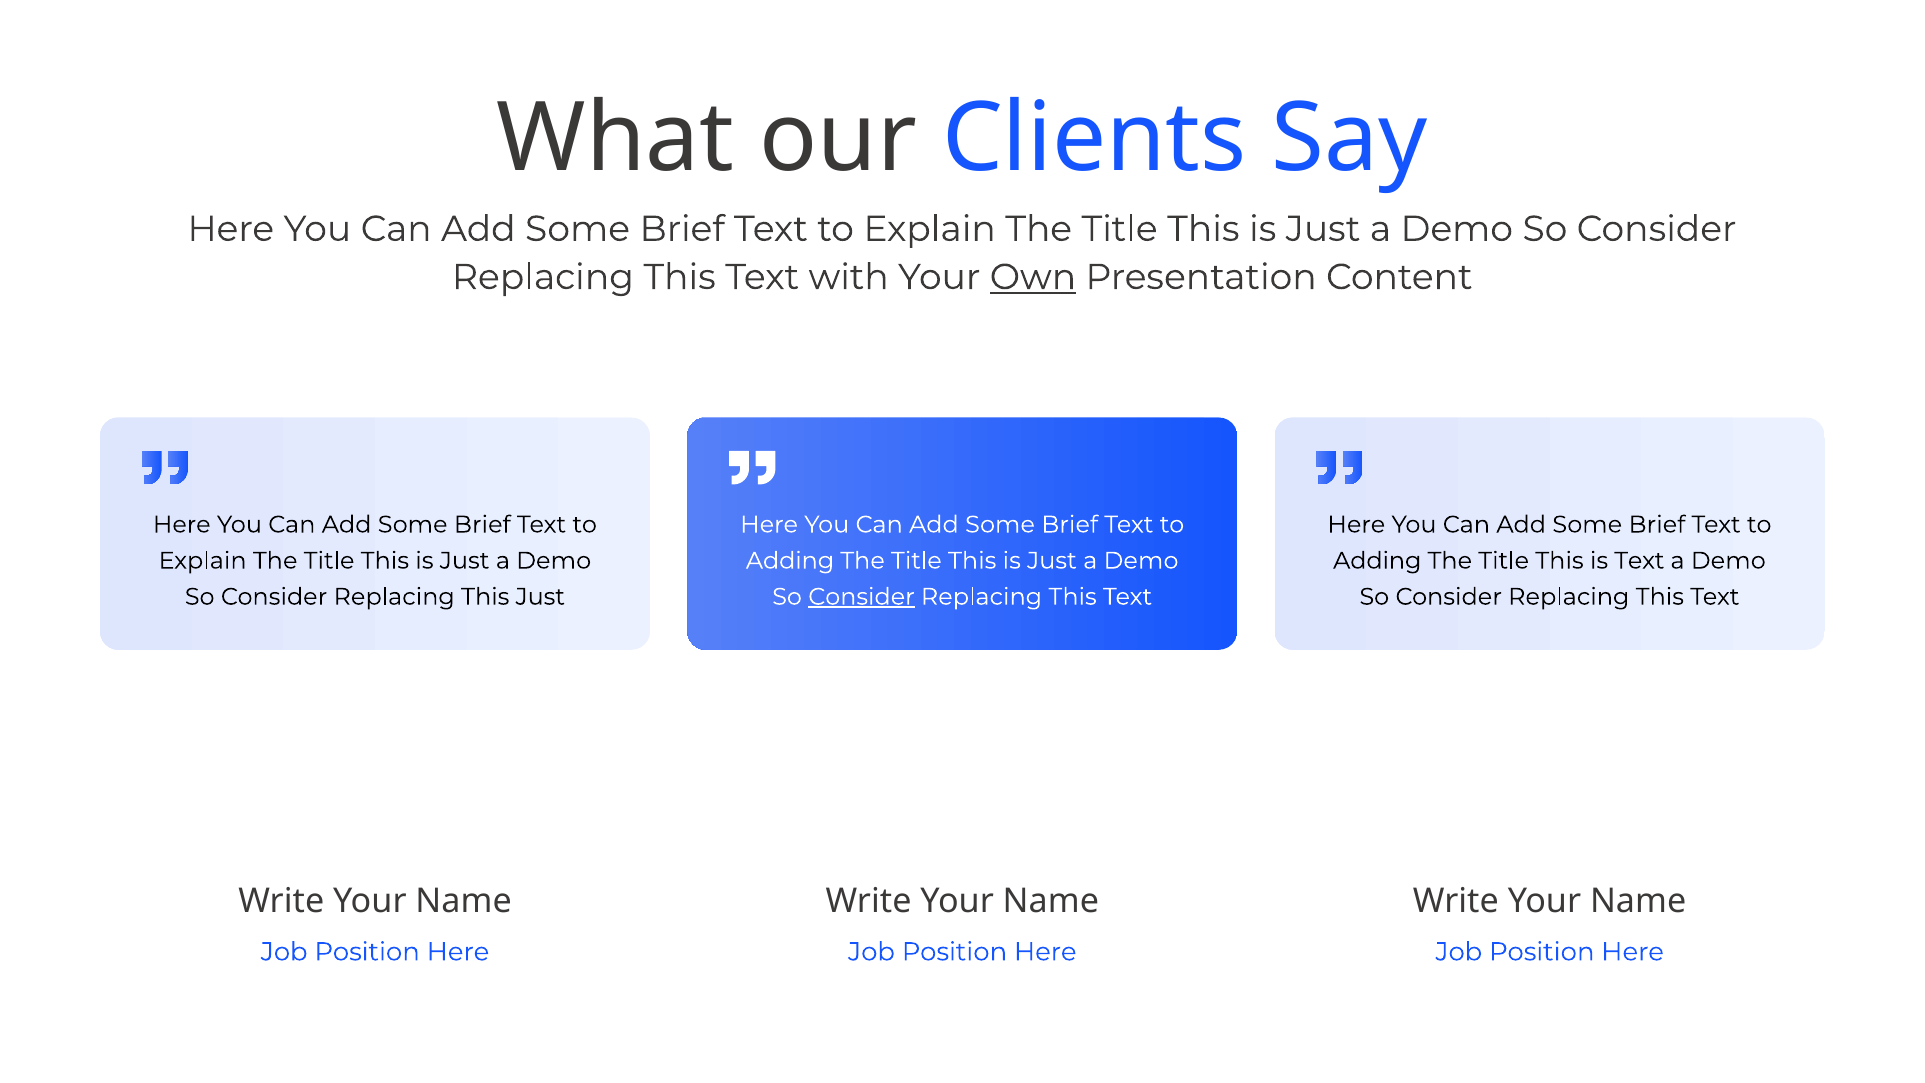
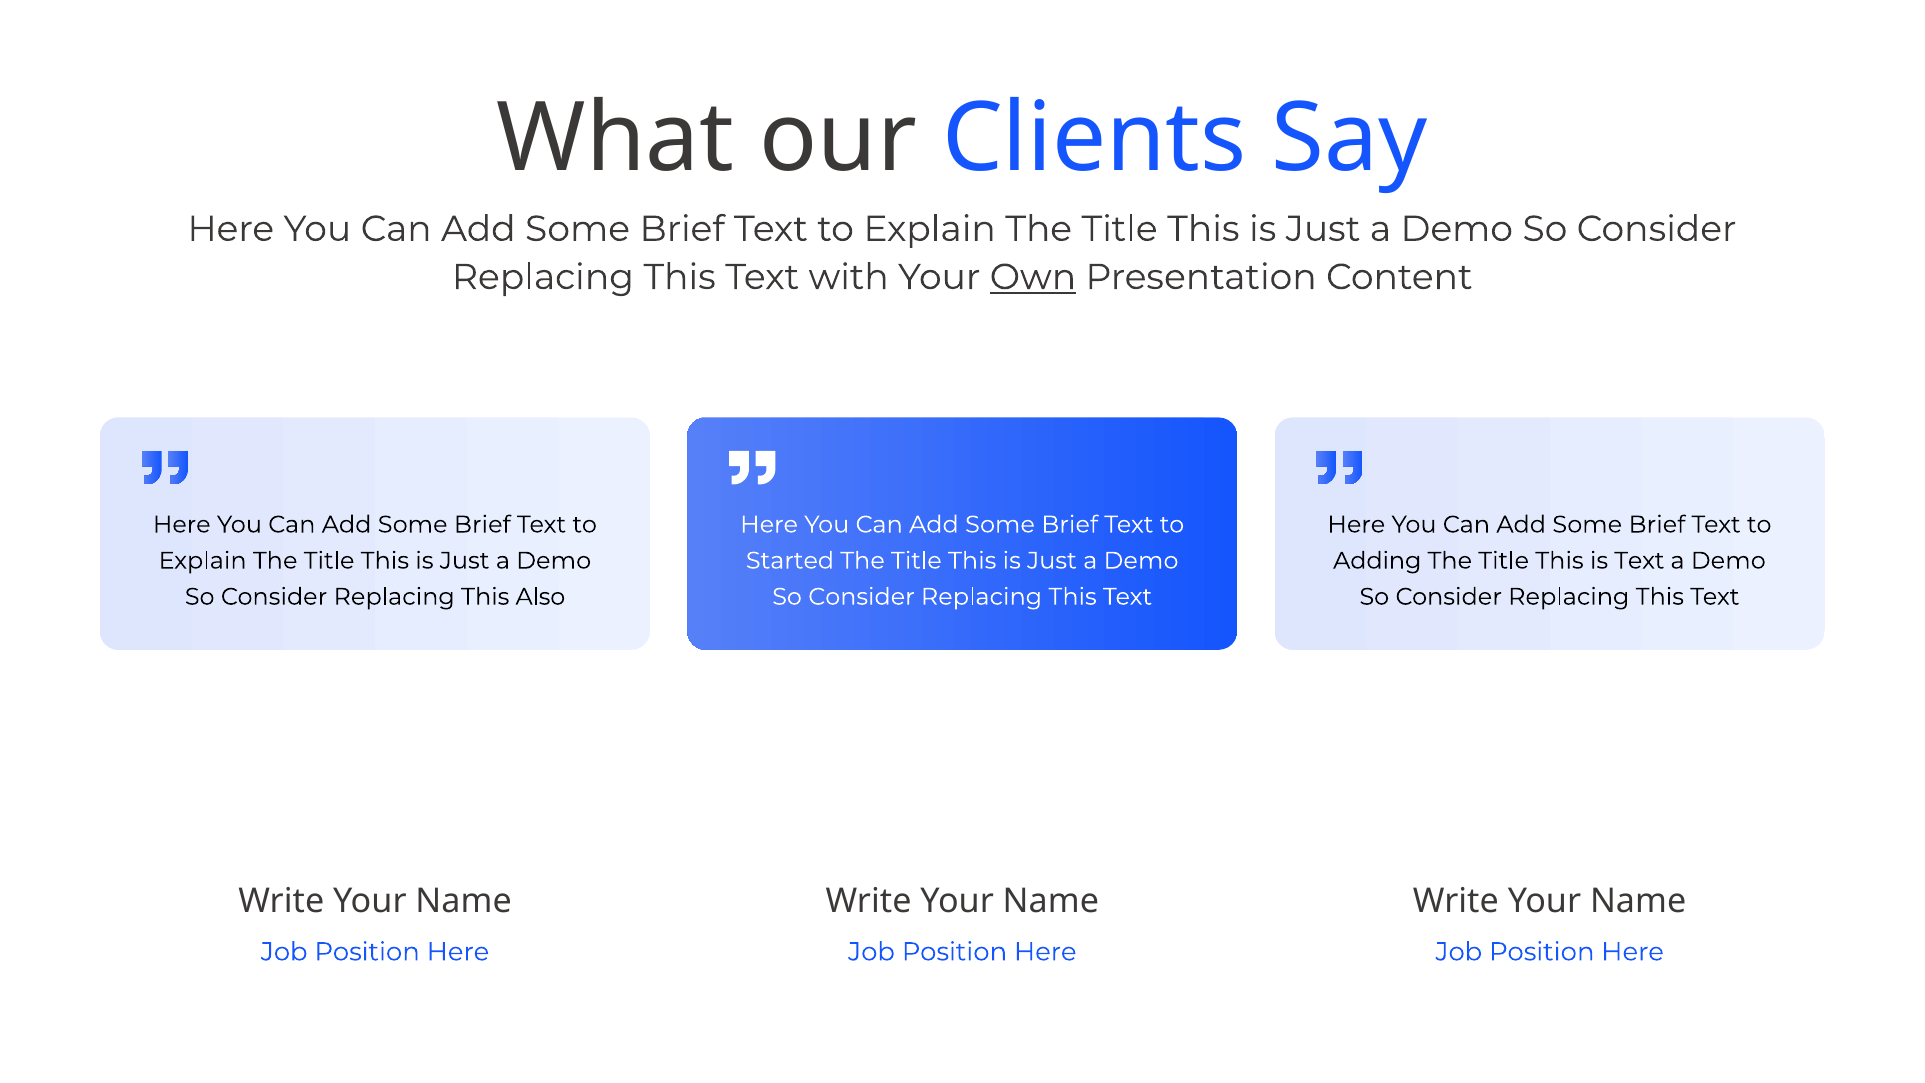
Adding: Adding -> Started (790, 561)
This Just: Just -> Also (540, 597)
Consider underline: present -> none (861, 597)
